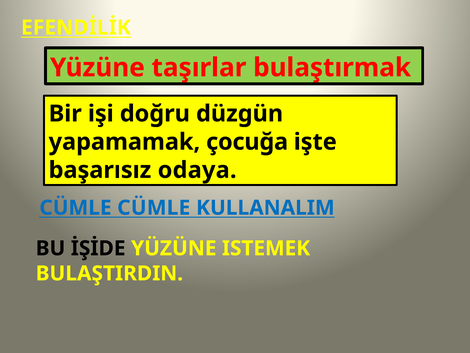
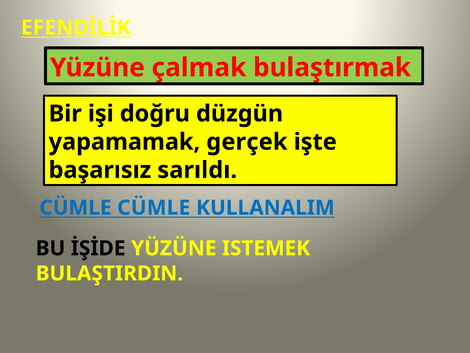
taşırlar: taşırlar -> çalmak (199, 68)
çocuğa: çocuğa -> gerçek (247, 142)
odaya: odaya -> sarıldı (197, 170)
